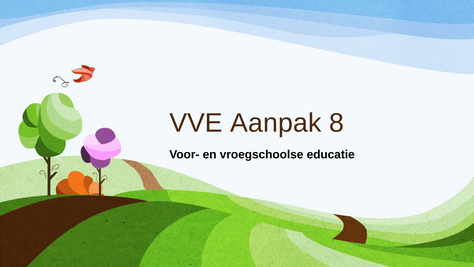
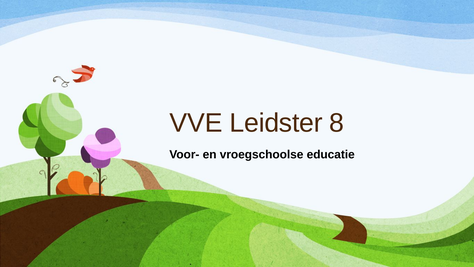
Aanpak: Aanpak -> Leidster (276, 123)
